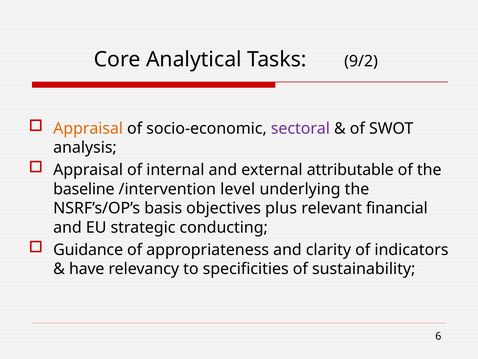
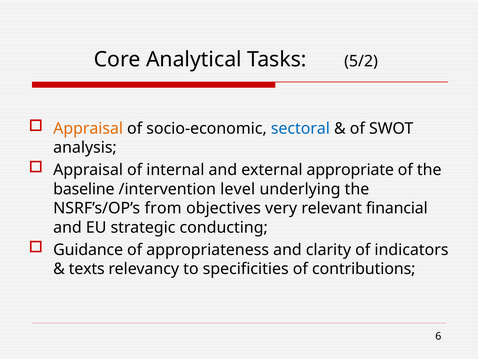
9/2: 9/2 -> 5/2 (361, 61)
sectoral colour: purple -> blue (300, 128)
attributable: attributable -> appropriate (350, 170)
basis: basis -> from (163, 208)
plus: plus -> very (281, 208)
have: have -> texts (87, 268)
sustainability: sustainability -> contributions (364, 268)
